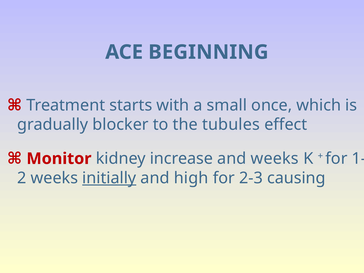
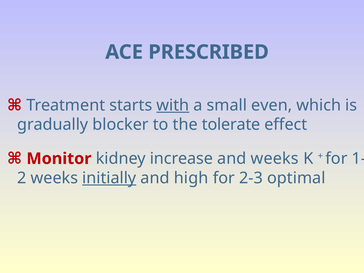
BEGINNING: BEGINNING -> PRESCRIBED (209, 52)
with underline: none -> present (173, 105)
once: once -> even (272, 105)
tubules: tubules -> tolerate (231, 125)
causing: causing -> optimal (296, 178)
